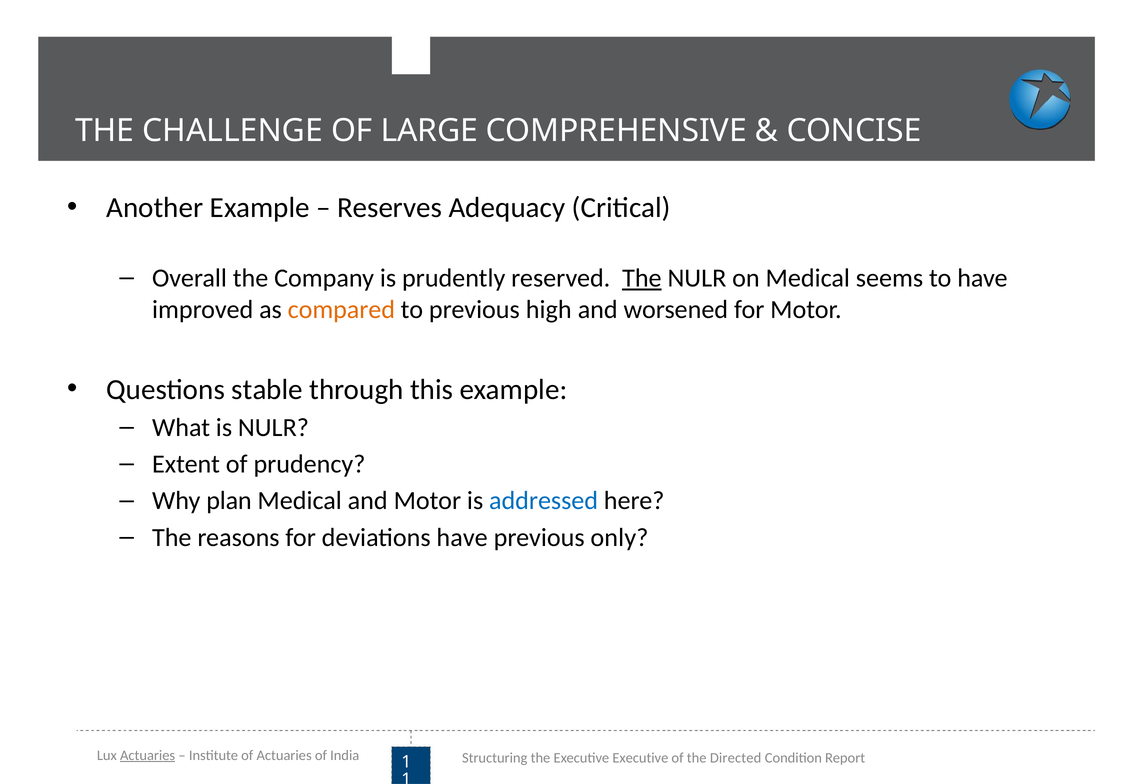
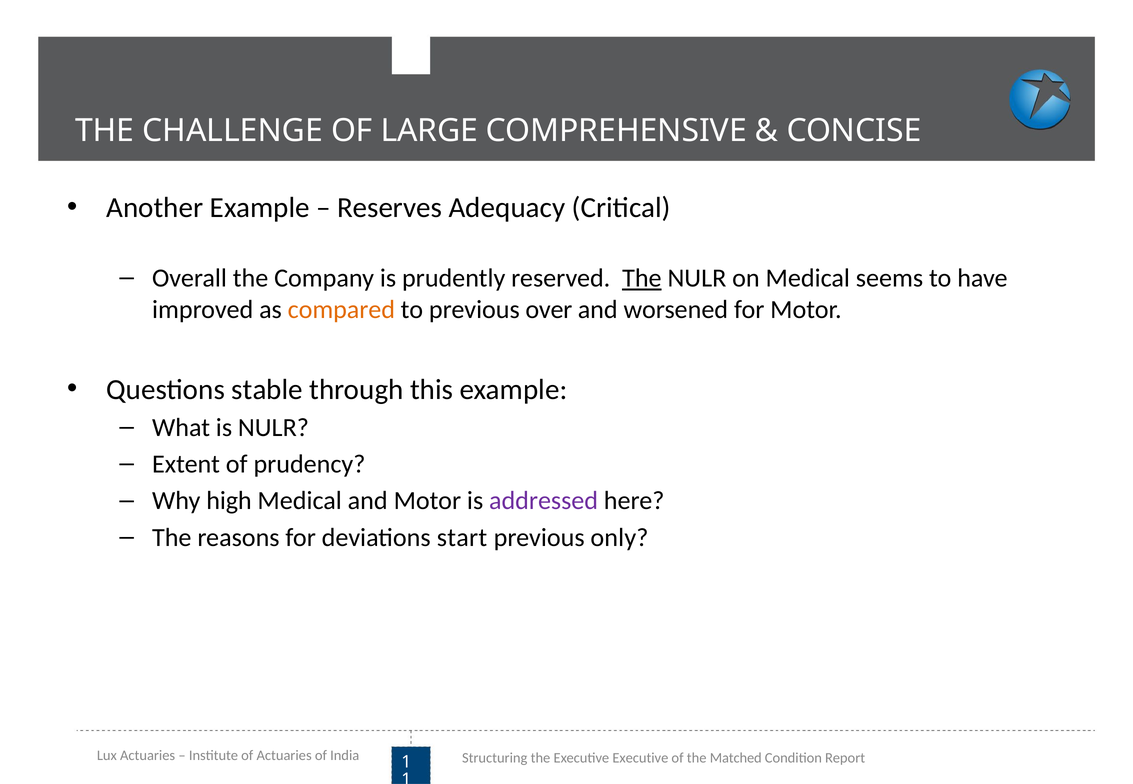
high: high -> over (549, 310)
plan: plan -> high (229, 501)
addressed colour: blue -> purple (544, 501)
deviations have: have -> start (462, 538)
Actuaries underline: present -> none (148, 756)
Directed: Directed -> Matched (736, 758)
